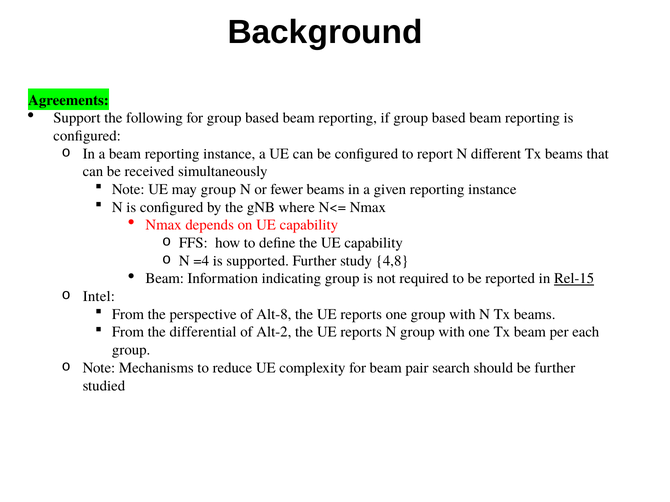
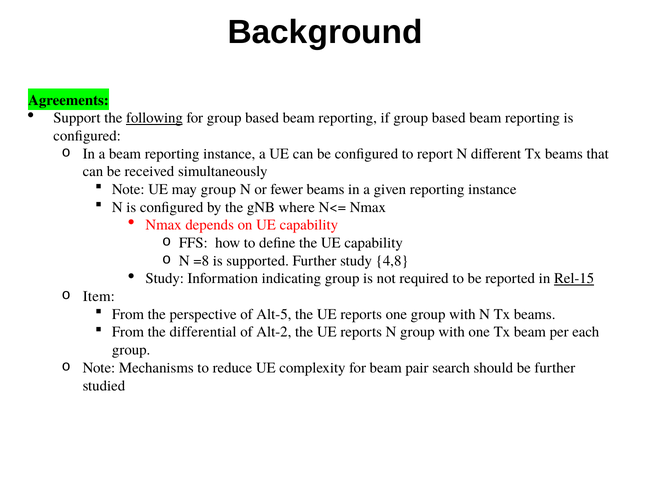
following underline: none -> present (154, 118)
=4: =4 -> =8 (201, 261)
Beam: Beam -> Study (165, 279)
Intel: Intel -> Item (99, 297)
Alt-8: Alt-8 -> Alt-5 (274, 315)
